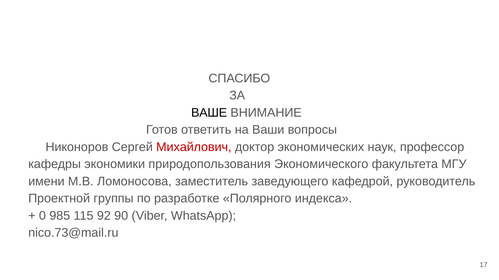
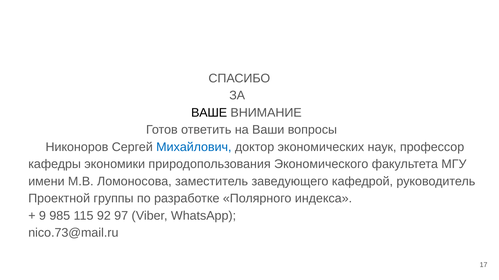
Михайлович colour: red -> blue (194, 147)
0: 0 -> 9 (42, 216)
90: 90 -> 97 (121, 216)
